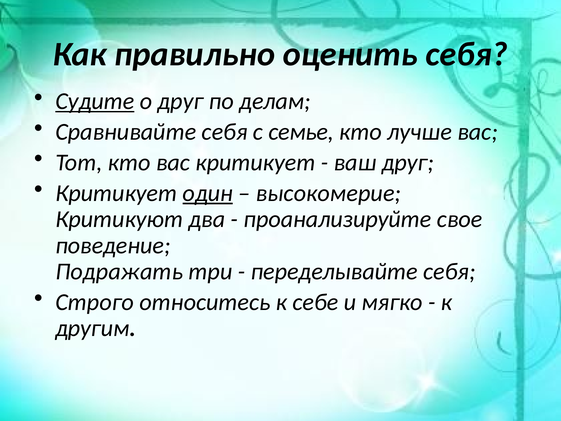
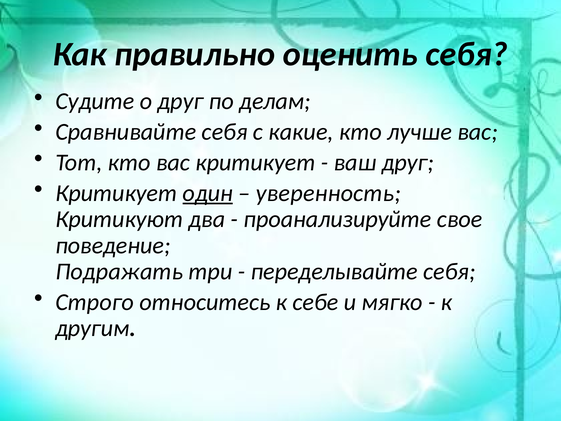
Судите underline: present -> none (95, 101)
семье: семье -> какие (301, 132)
высокомерие: высокомерие -> уверенность (328, 193)
